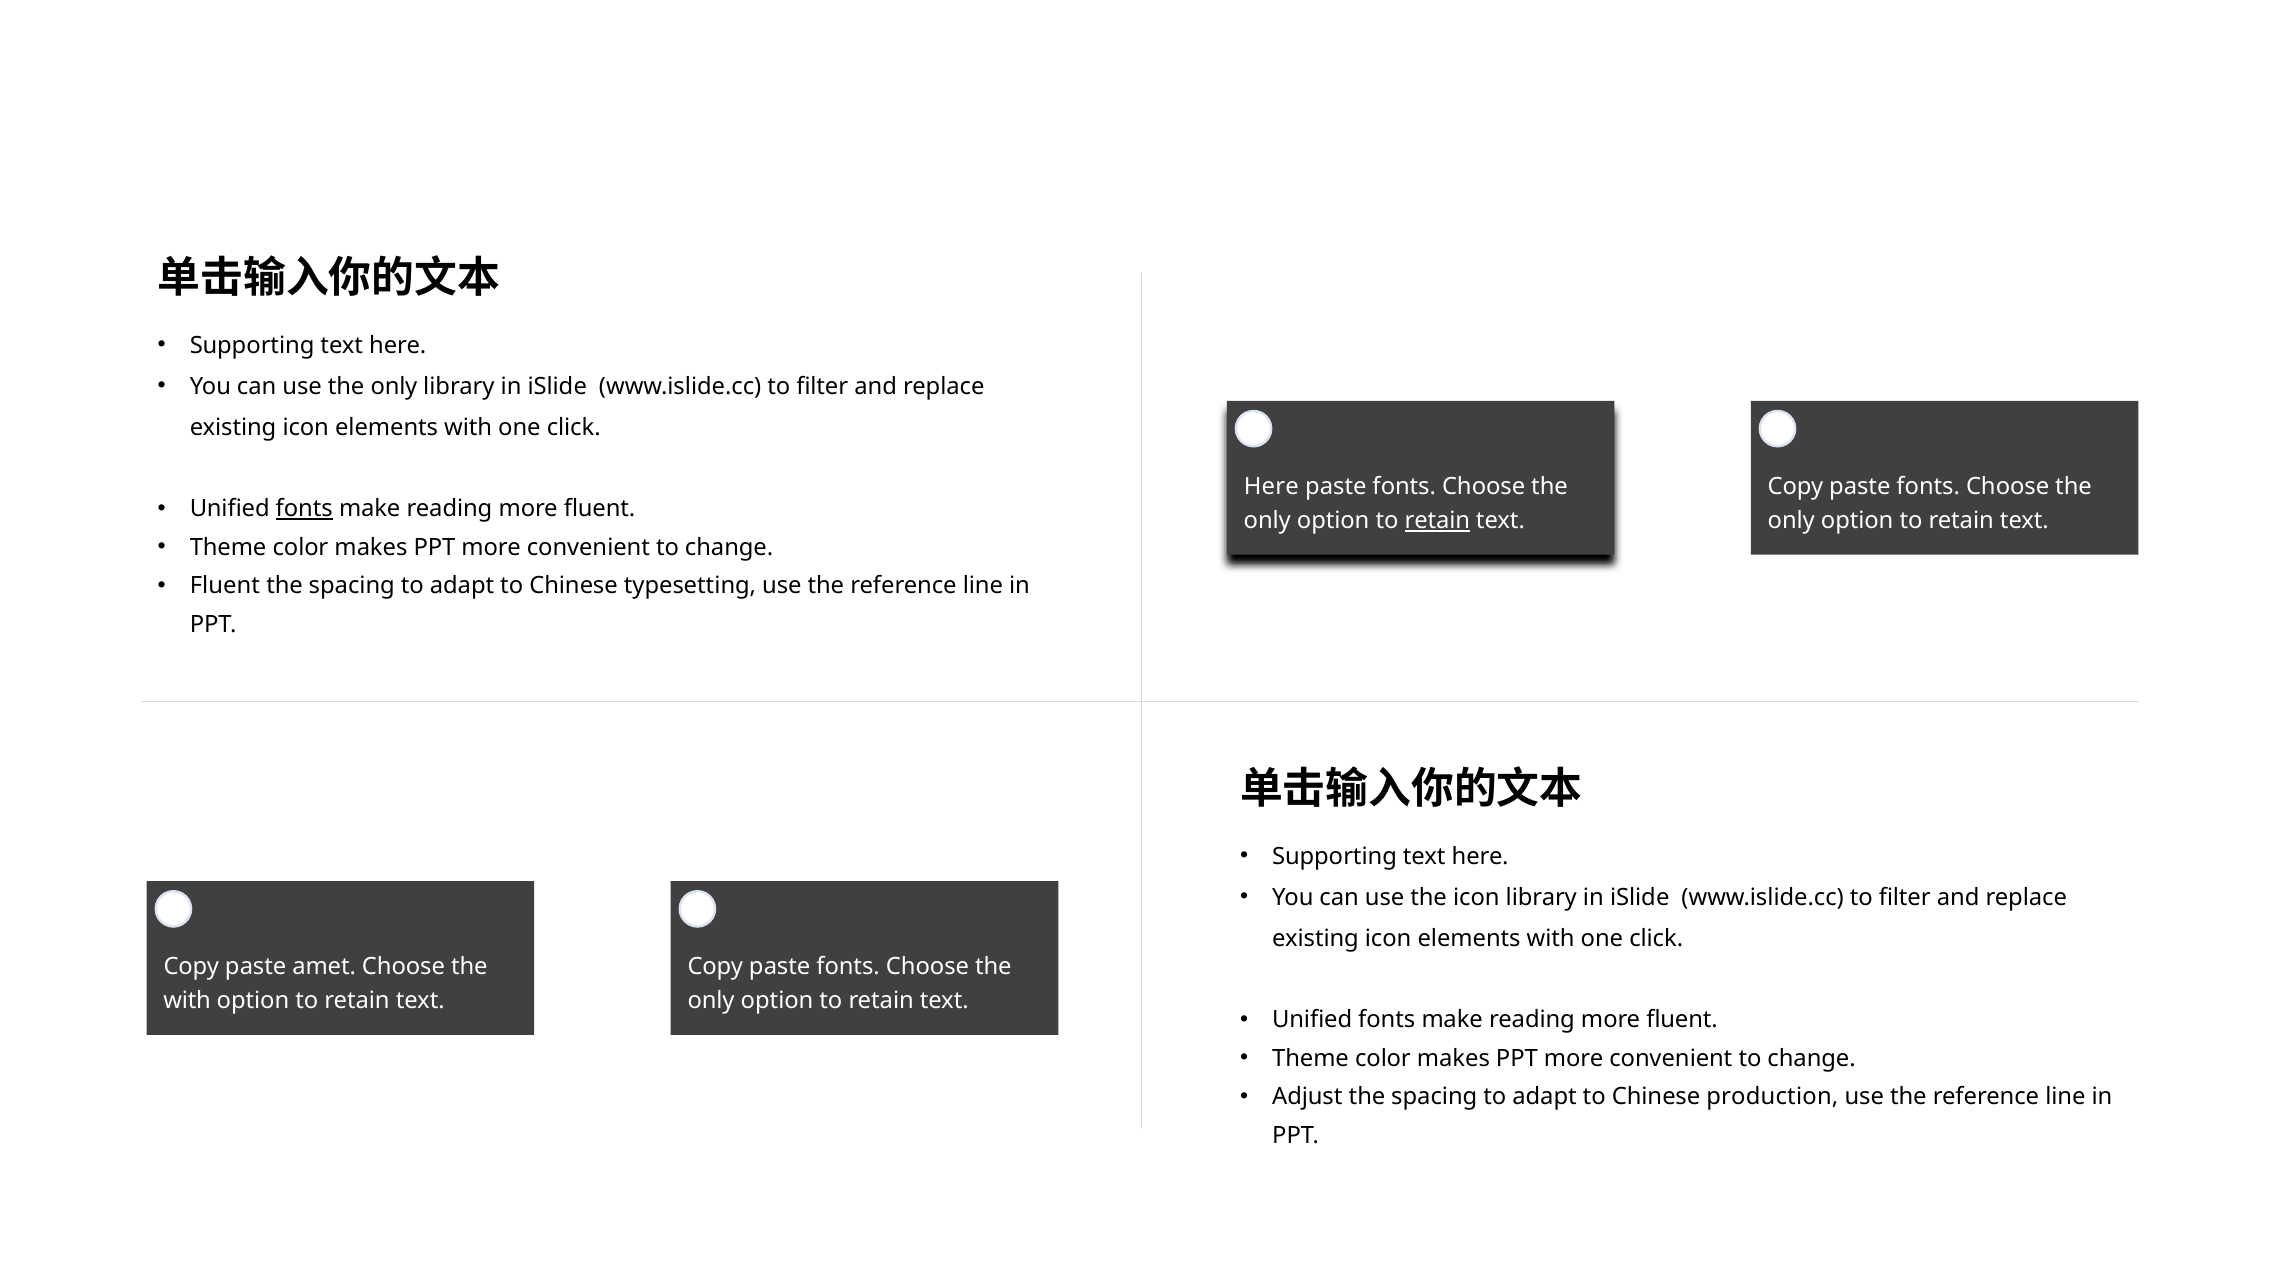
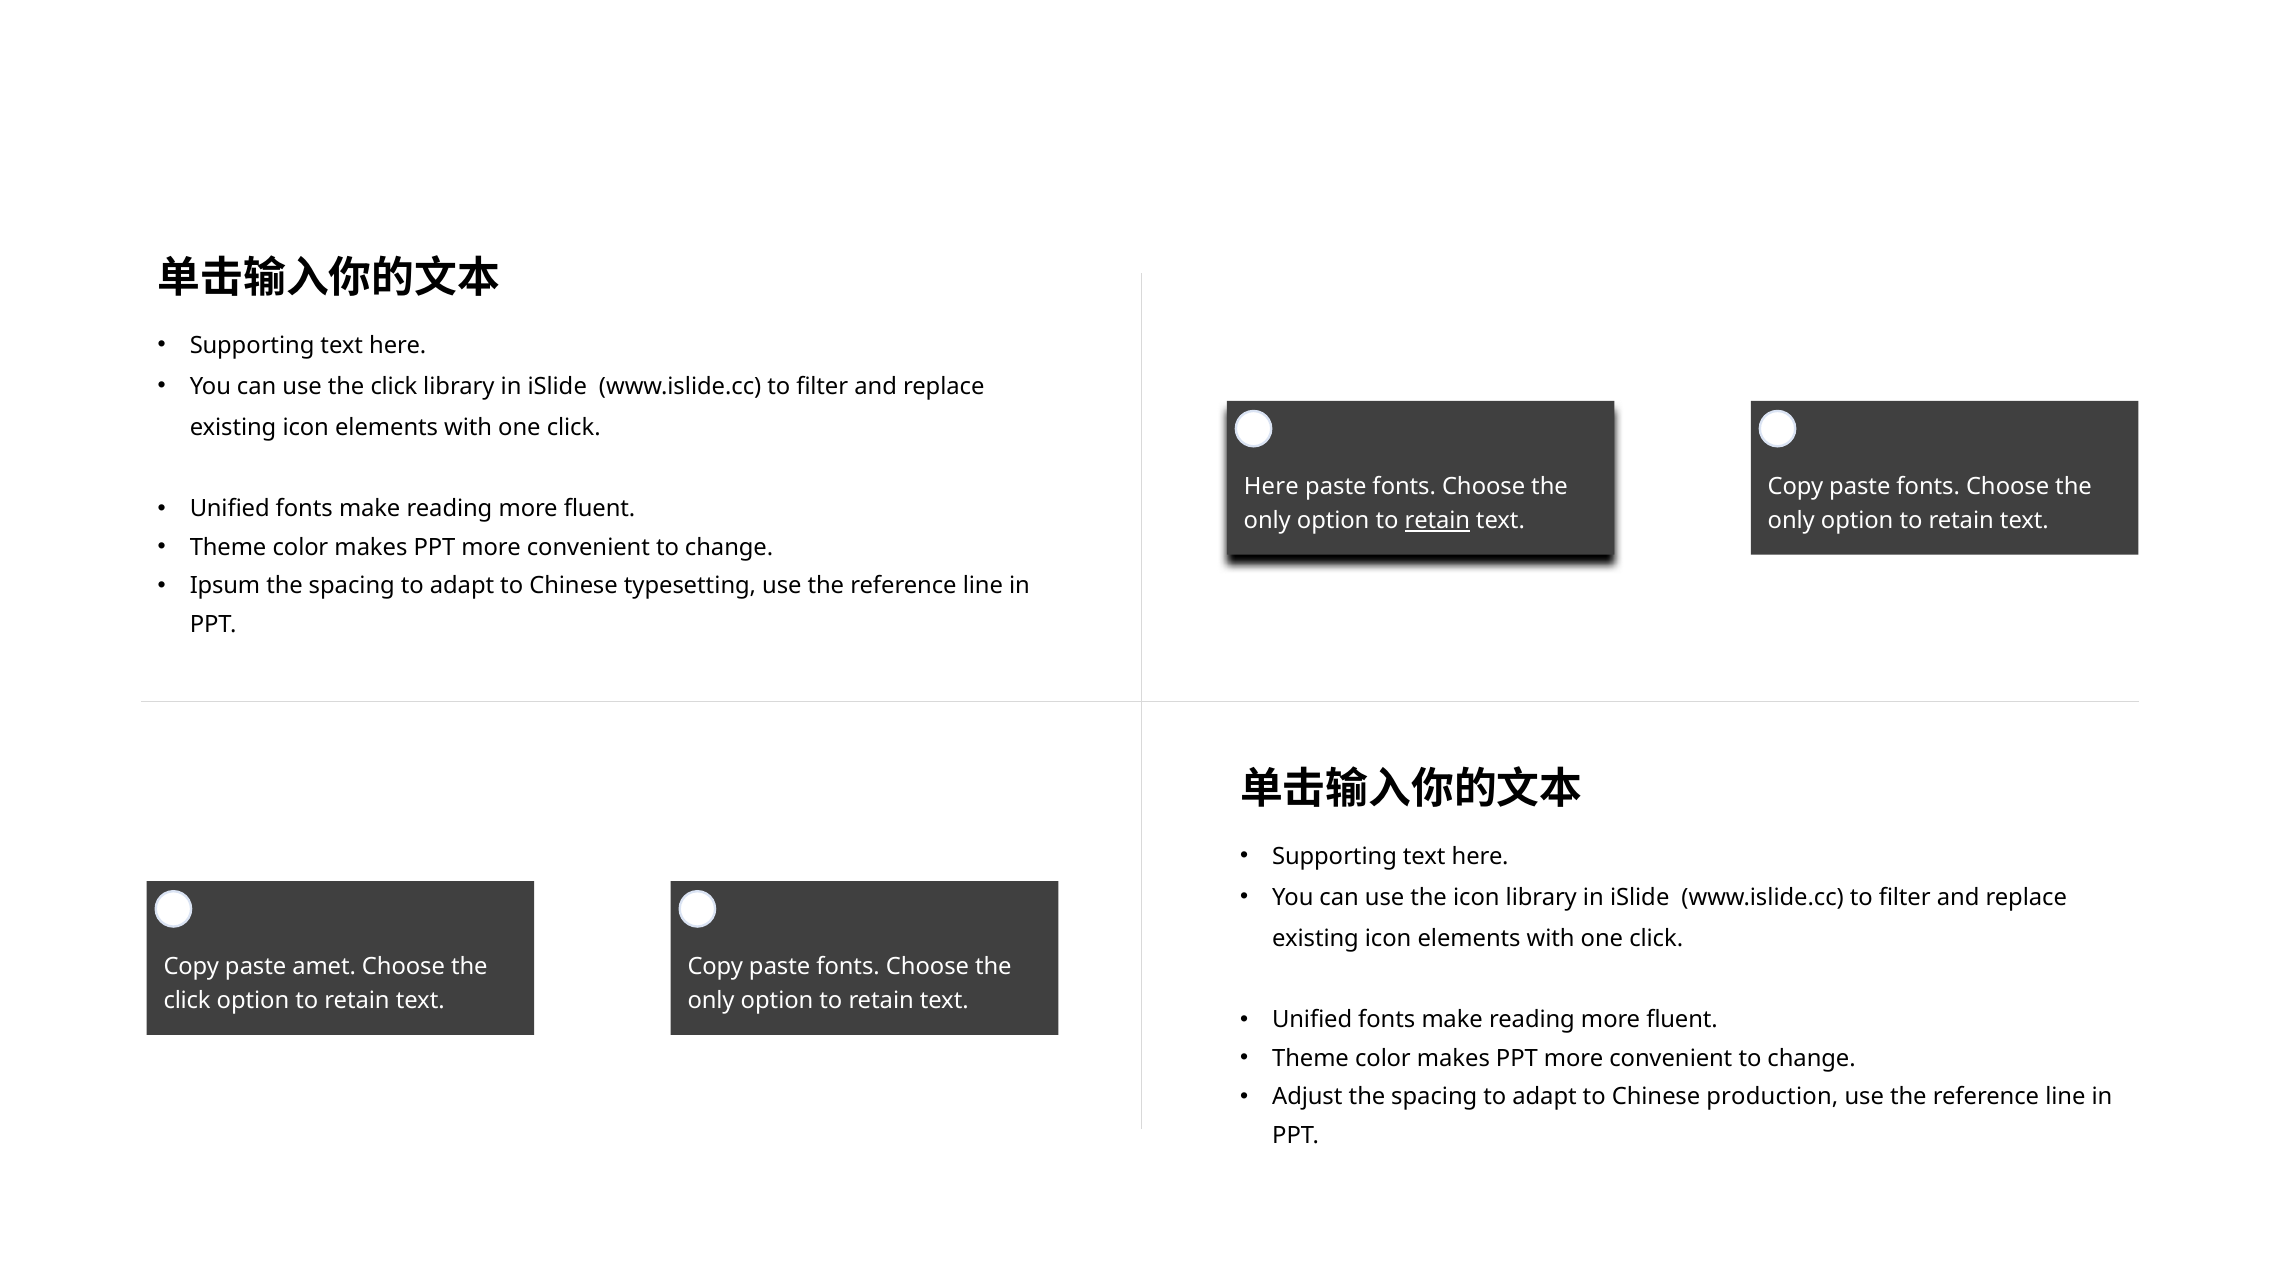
use the only: only -> click (394, 386)
fonts underline: present -> none (304, 509)
Fluent: Fluent -> Ipsum (225, 586)
with: with -> click (187, 1001)
